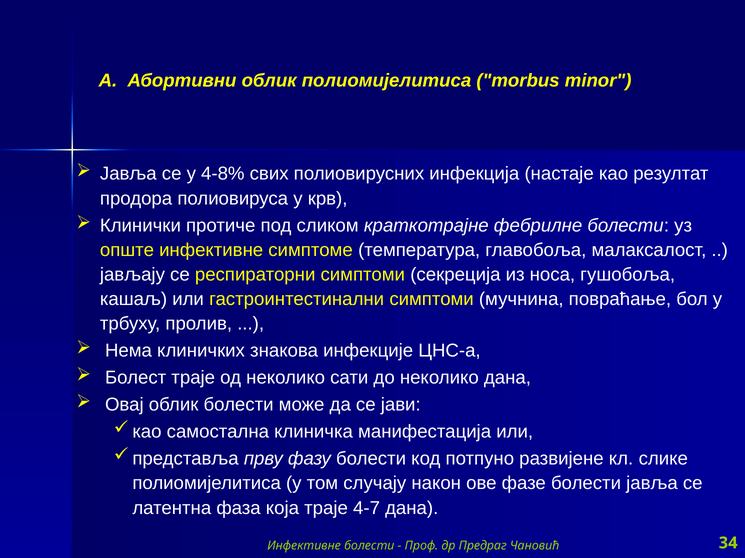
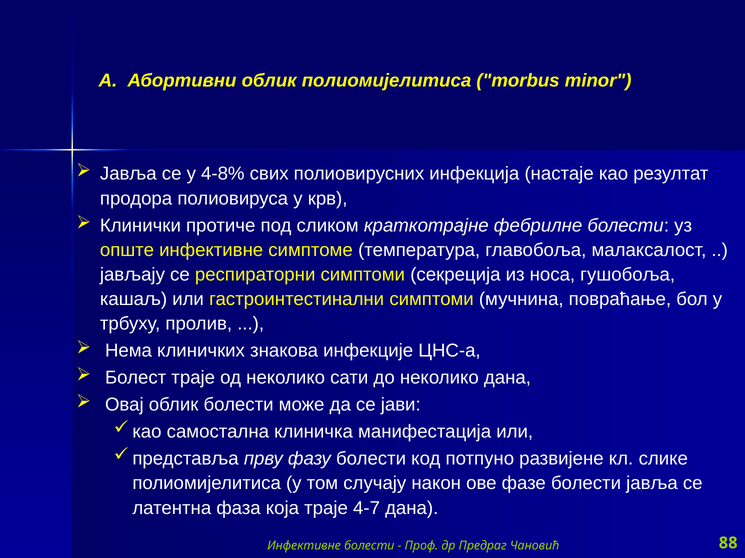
34: 34 -> 88 (728, 544)
